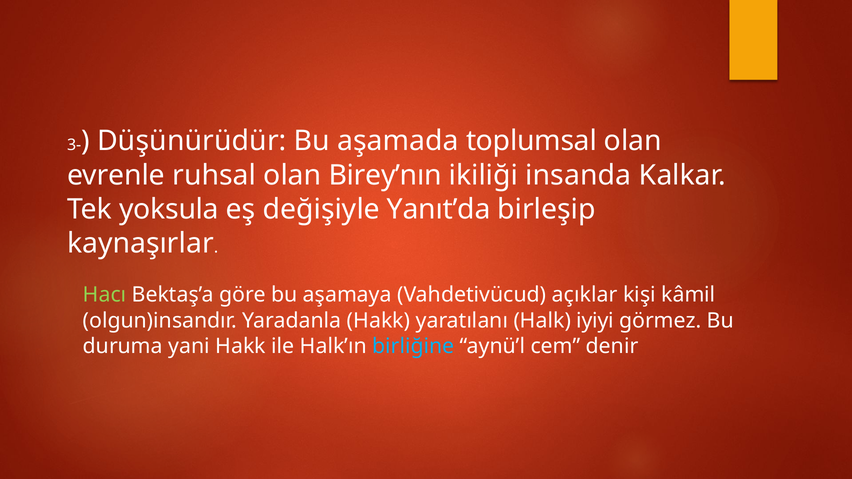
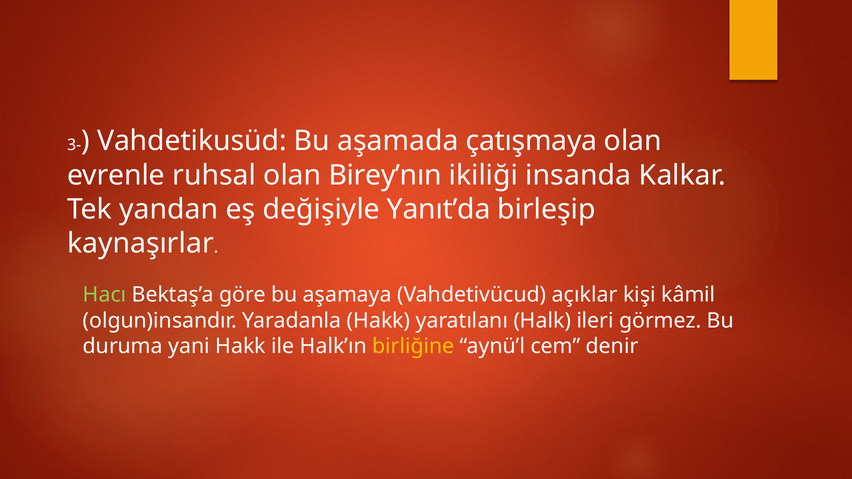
Düşünürüdür: Düşünürüdür -> Vahdetikusüd (192, 141)
toplumsal: toplumsal -> çatışmaya (531, 141)
yoksula: yoksula -> yandan (169, 209)
iyiyi: iyiyi -> ileri (595, 321)
birliğine colour: light blue -> yellow (413, 346)
